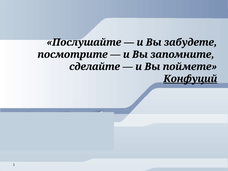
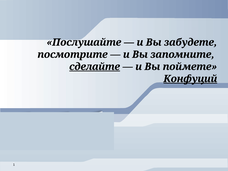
сделайте underline: none -> present (95, 67)
